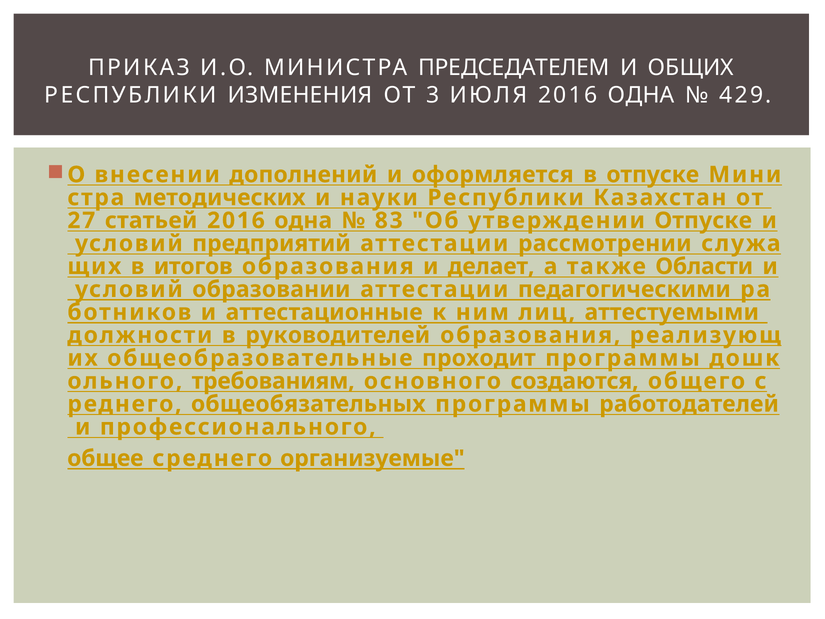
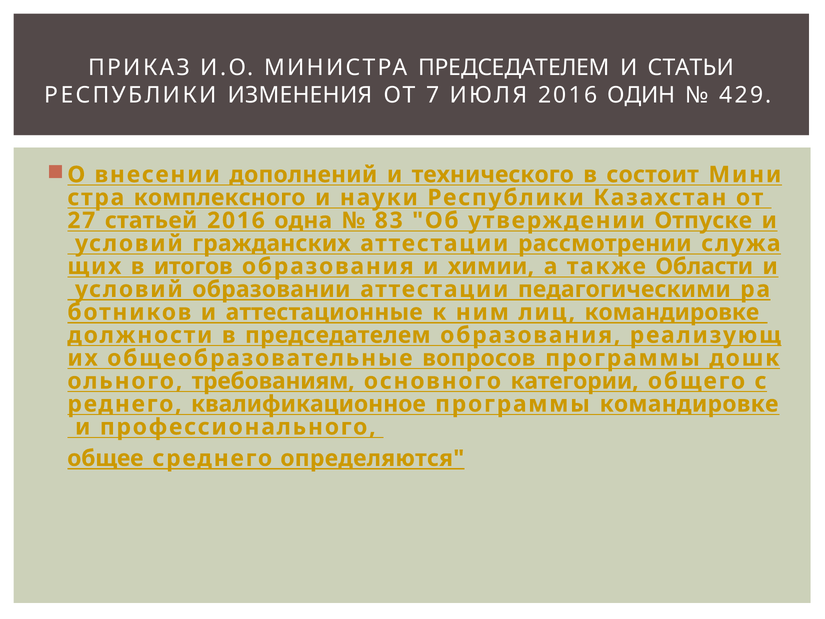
ОБЩИХ: ОБЩИХ -> СТАТЬИ (691, 67)
3: 3 -> 7 (433, 95)
ИЮЛЯ 2016 ОДНА: ОДНА -> ОДИН (641, 95)
оформляется: оформляется -> технического (493, 175)
в отпуске: отпуске -> состоит (653, 175)
методических: методических -> комплексного (220, 198)
предприятий: предприятий -> гражданских (271, 243)
делает: делает -> химии (491, 266)
лиц аттестуемыми: аттестуемыми -> командировке (672, 312)
в руководителей: руководителей -> председателем (338, 335)
проходит: проходит -> вопросов (479, 358)
создаются: создаются -> категории (575, 381)
общеобязательных: общеобязательных -> квалификационное (308, 404)
программы работодателей: работодателей -> командировке (689, 404)
организуемые: организуемые -> определяются (372, 458)
